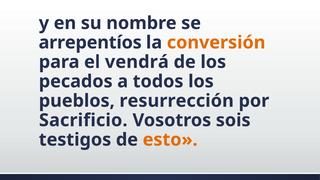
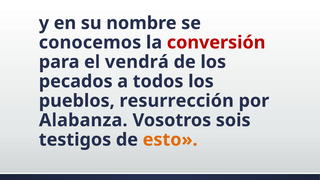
arrepentíos: arrepentíos -> conocemos (90, 43)
conversión colour: orange -> red (216, 43)
Sacrificio: Sacrificio -> Alabanza (83, 120)
